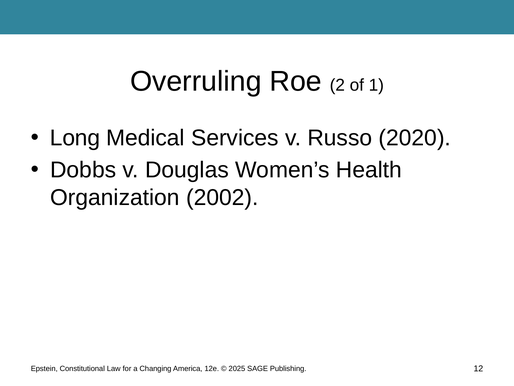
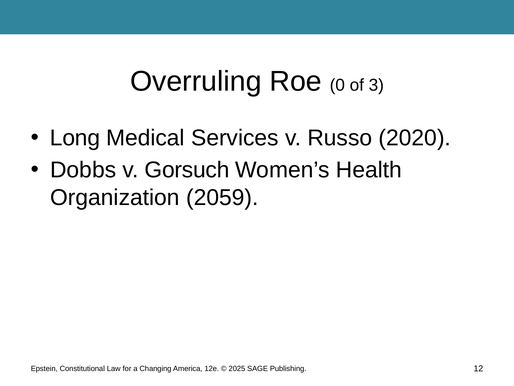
2: 2 -> 0 (337, 85)
1: 1 -> 3 (376, 85)
Douglas: Douglas -> Gorsuch (187, 170)
2002: 2002 -> 2059 (222, 197)
